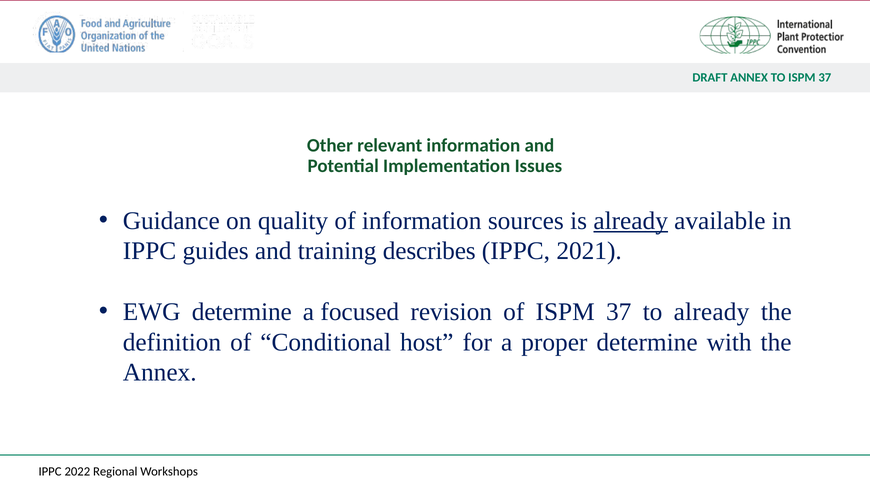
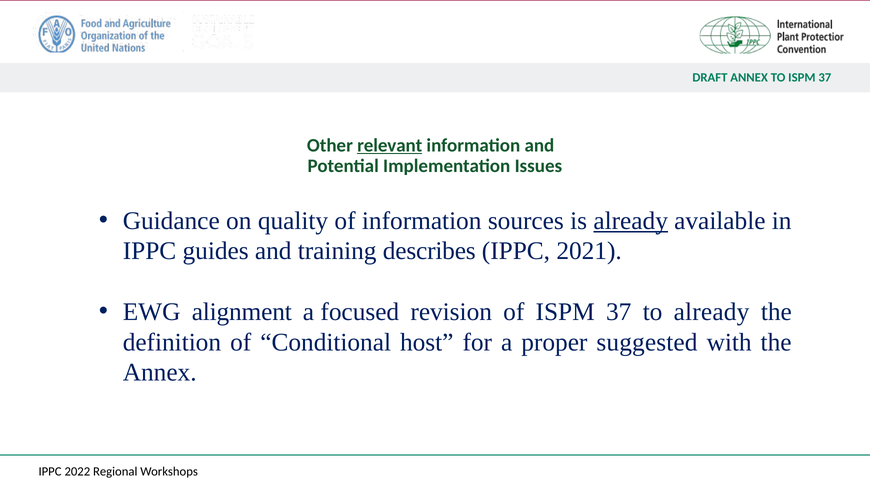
relevant underline: none -> present (390, 146)
EWG determine: determine -> alignment (242, 312)
proper determine: determine -> suggested (647, 342)
